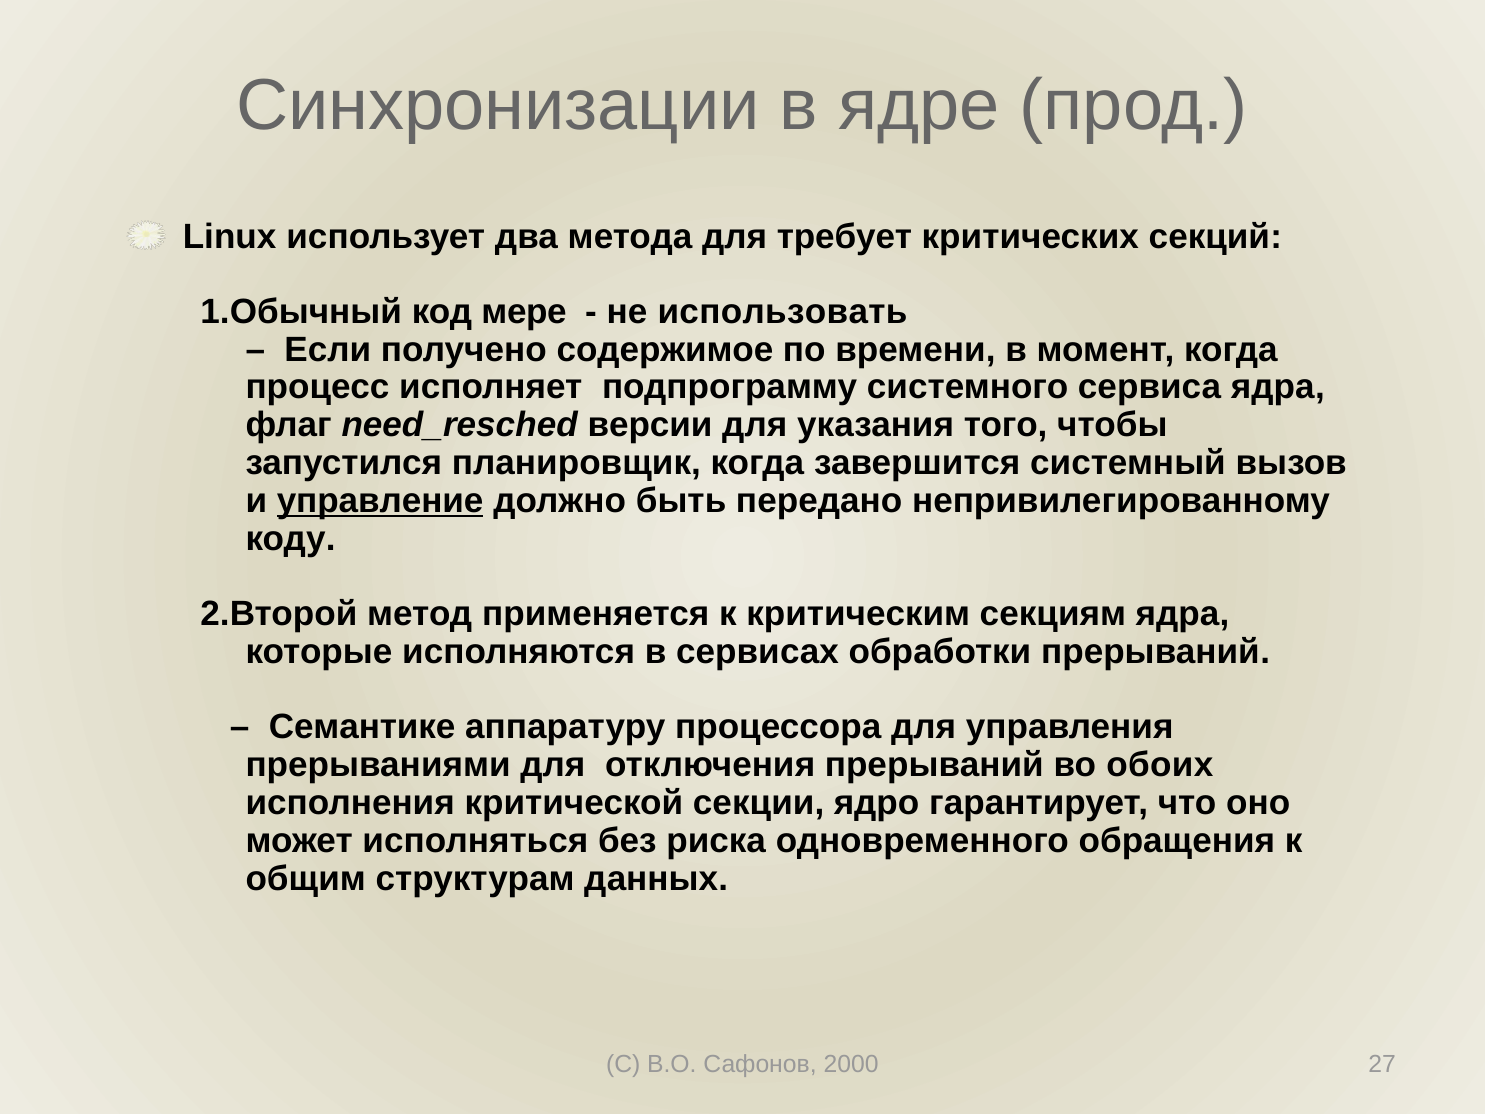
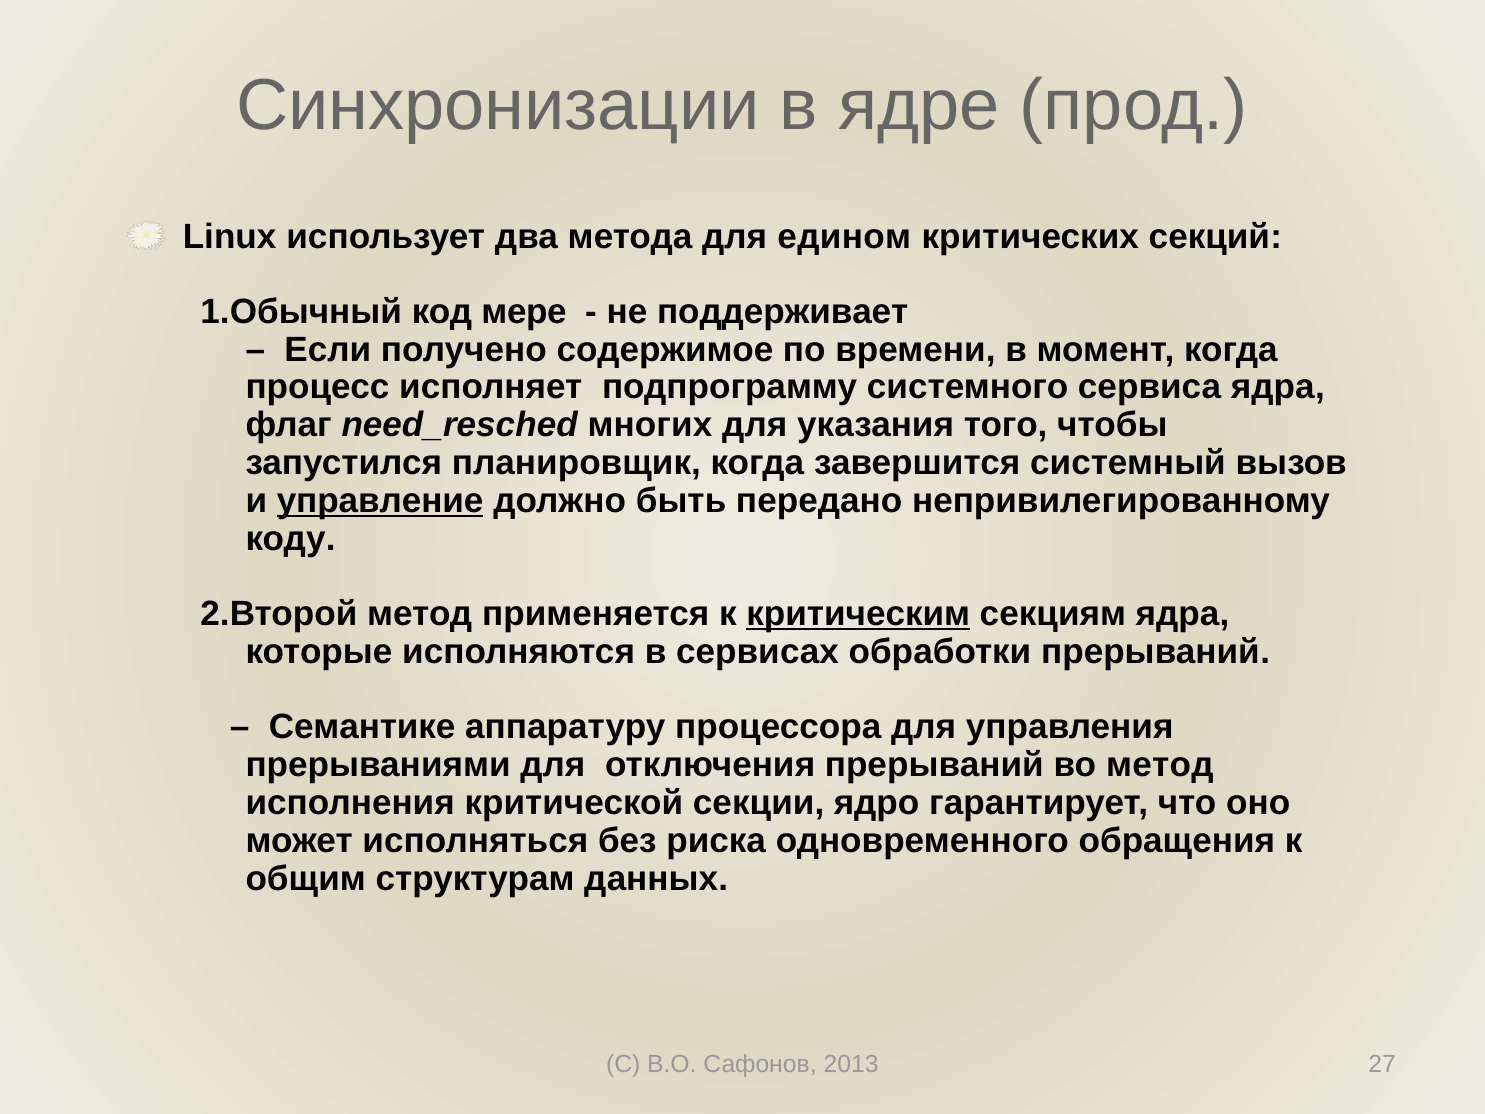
требует: требует -> едином (844, 236)
использовать: использовать -> поддерживает (783, 312)
версии: версии -> многих (650, 425)
критическим underline: none -> present (858, 614)
во обоих: обоих -> метод (1160, 765)
2000: 2000 -> 2013 (851, 1064)
